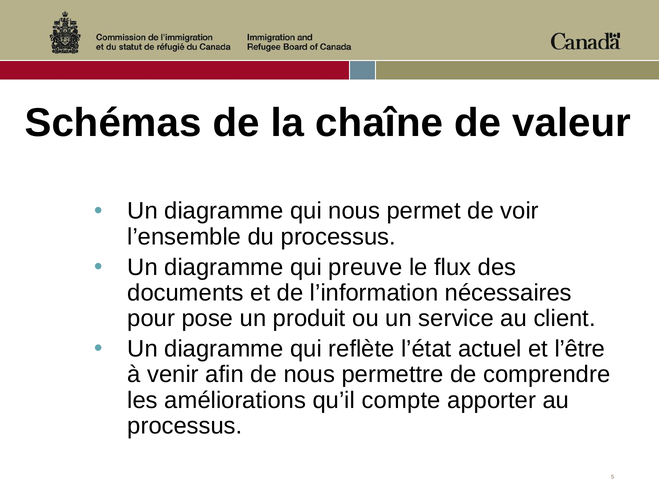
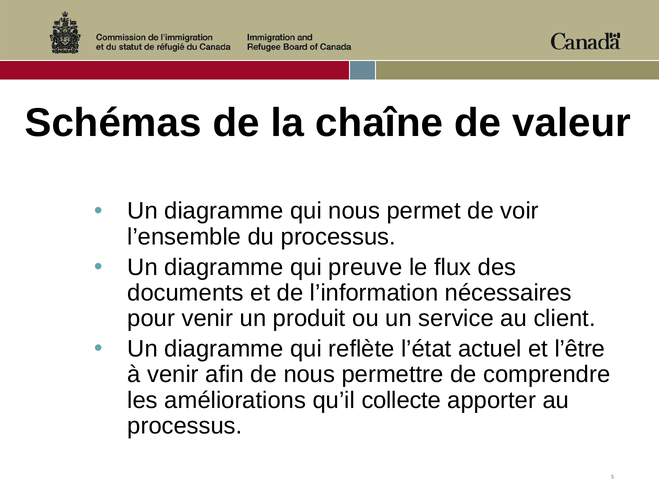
pour pose: pose -> venir (207, 319)
compte: compte -> collecte (401, 401)
